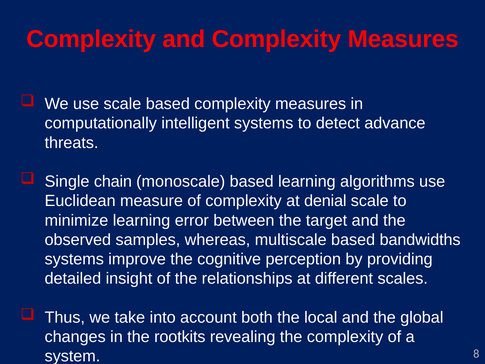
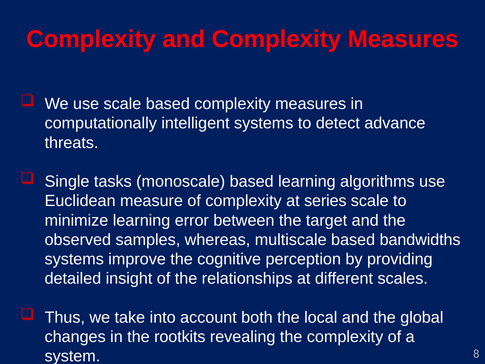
chain: chain -> tasks (113, 181)
denial: denial -> series (325, 201)
